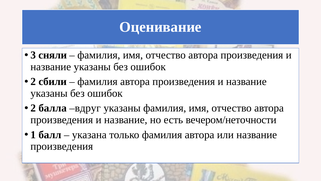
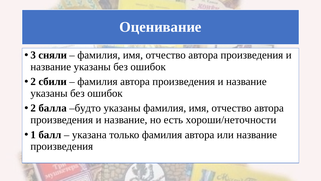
вдруг: вдруг -> будто (85, 108)
вечером/неточности: вечером/неточности -> хороши/неточности (231, 119)
